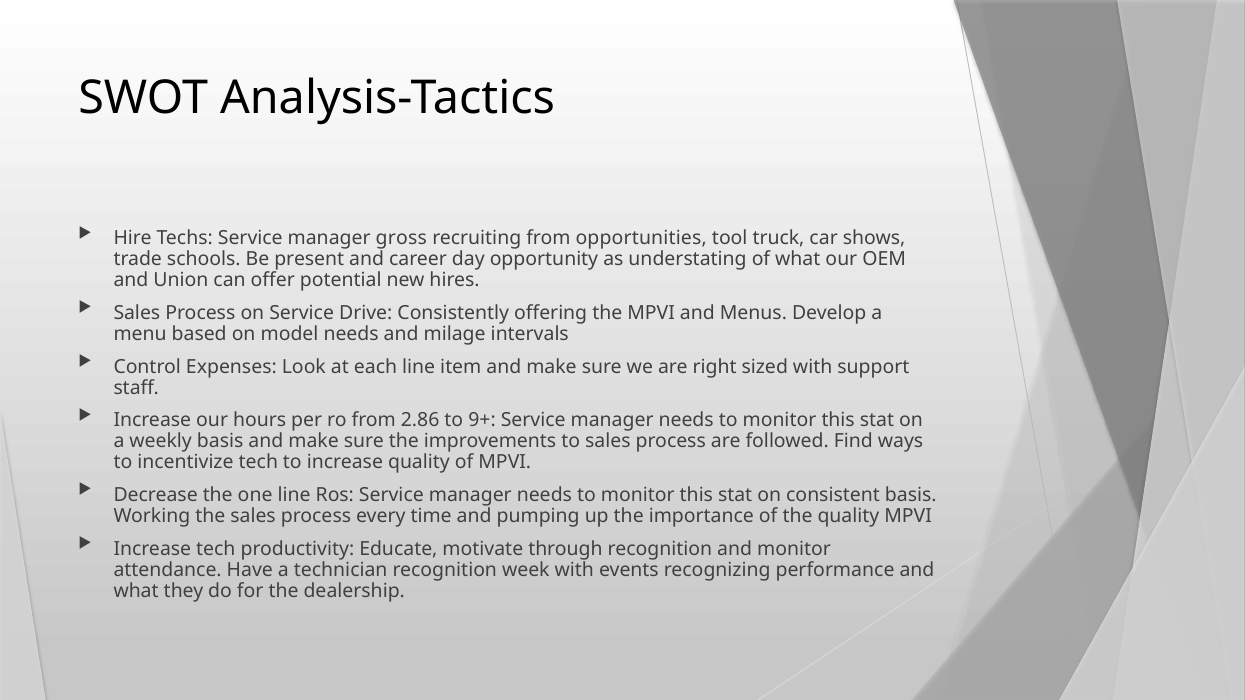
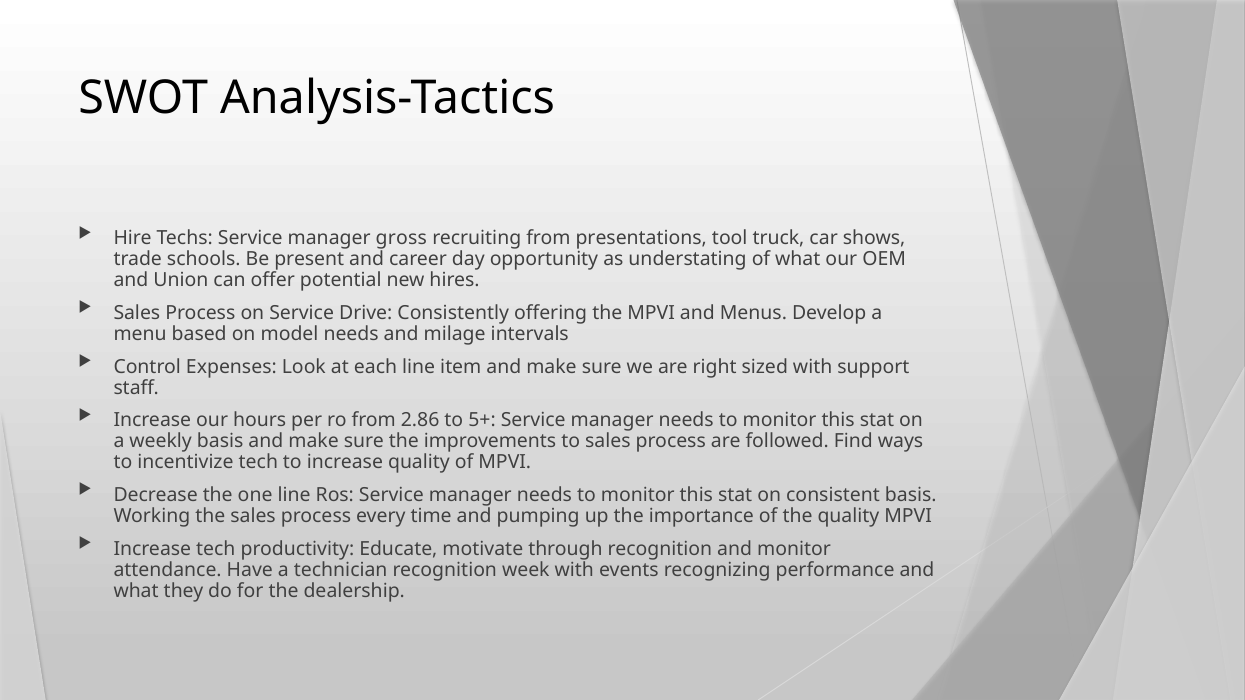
opportunities: opportunities -> presentations (641, 238)
9+: 9+ -> 5+ (482, 420)
